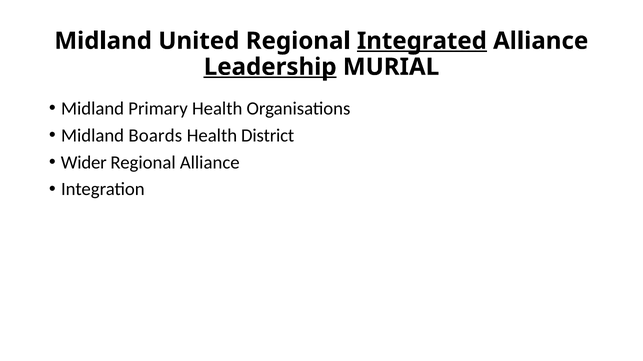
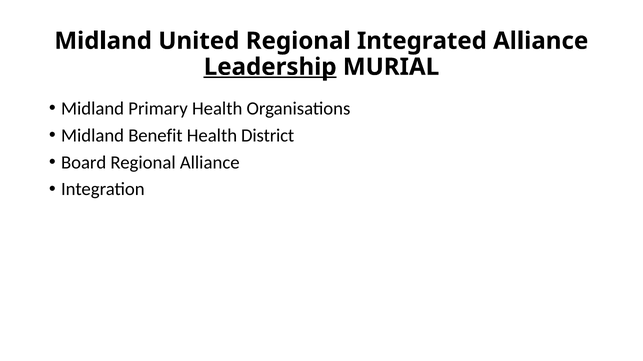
Integrated underline: present -> none (422, 41)
Boards: Boards -> Benefit (155, 136)
Wider: Wider -> Board (84, 163)
